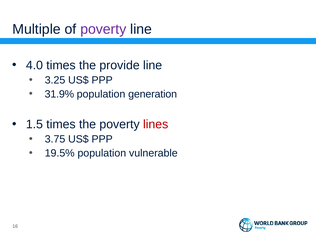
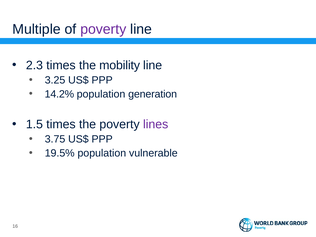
4.0: 4.0 -> 2.3 (34, 65)
provide: provide -> mobility (120, 65)
31.9%: 31.9% -> 14.2% (59, 94)
lines colour: red -> purple (156, 124)
